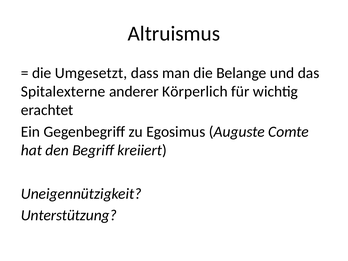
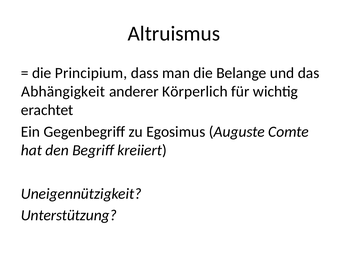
Umgesetzt: Umgesetzt -> Principium (91, 73)
Spitalexterne: Spitalexterne -> Abhängigkeit (63, 92)
